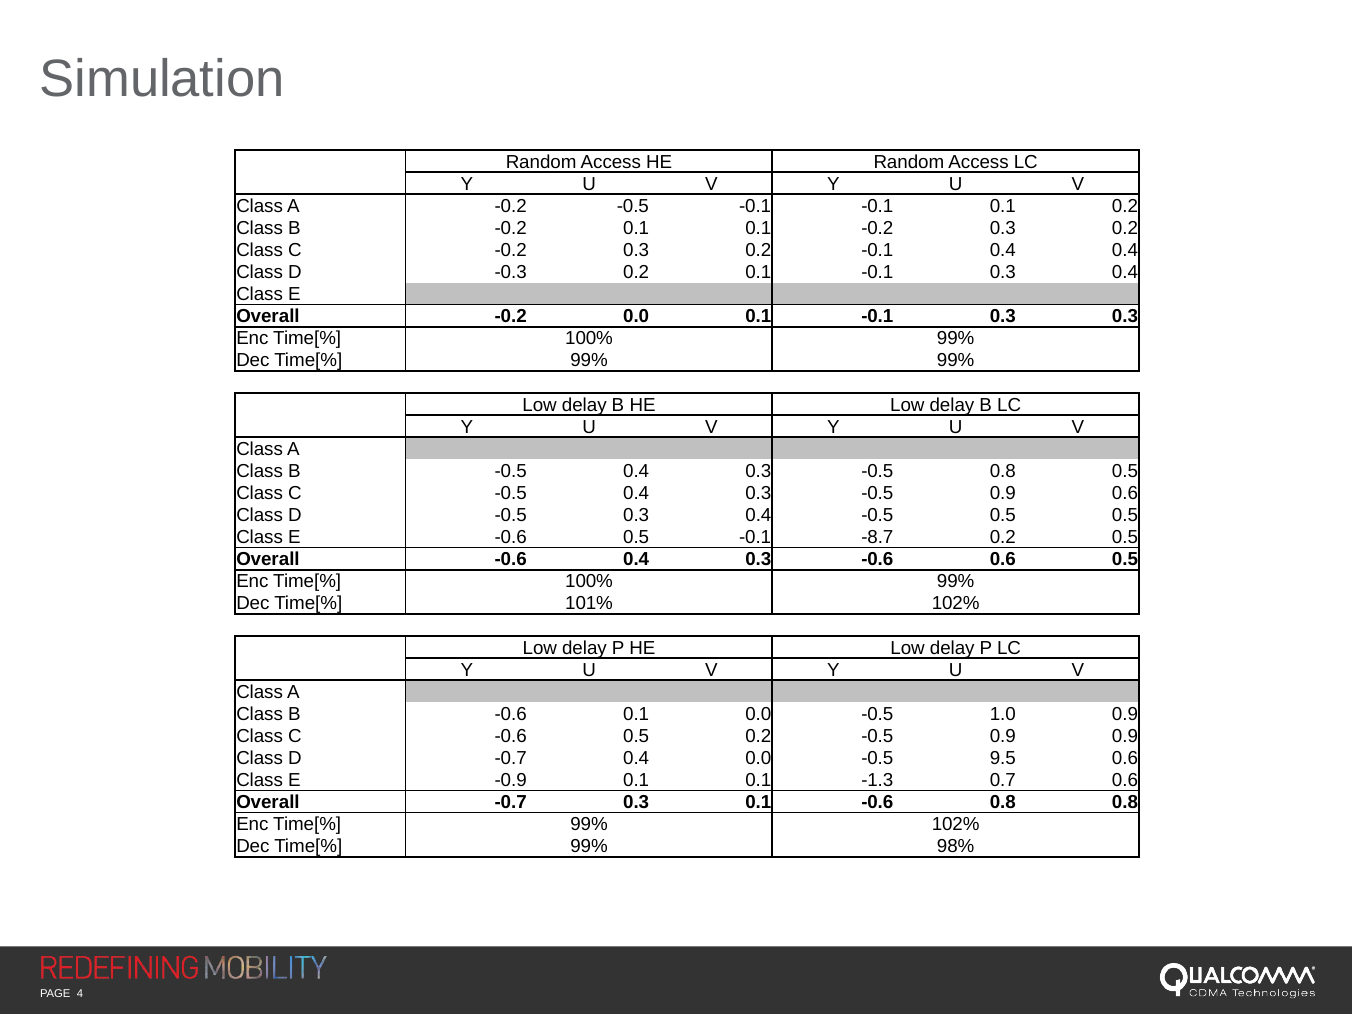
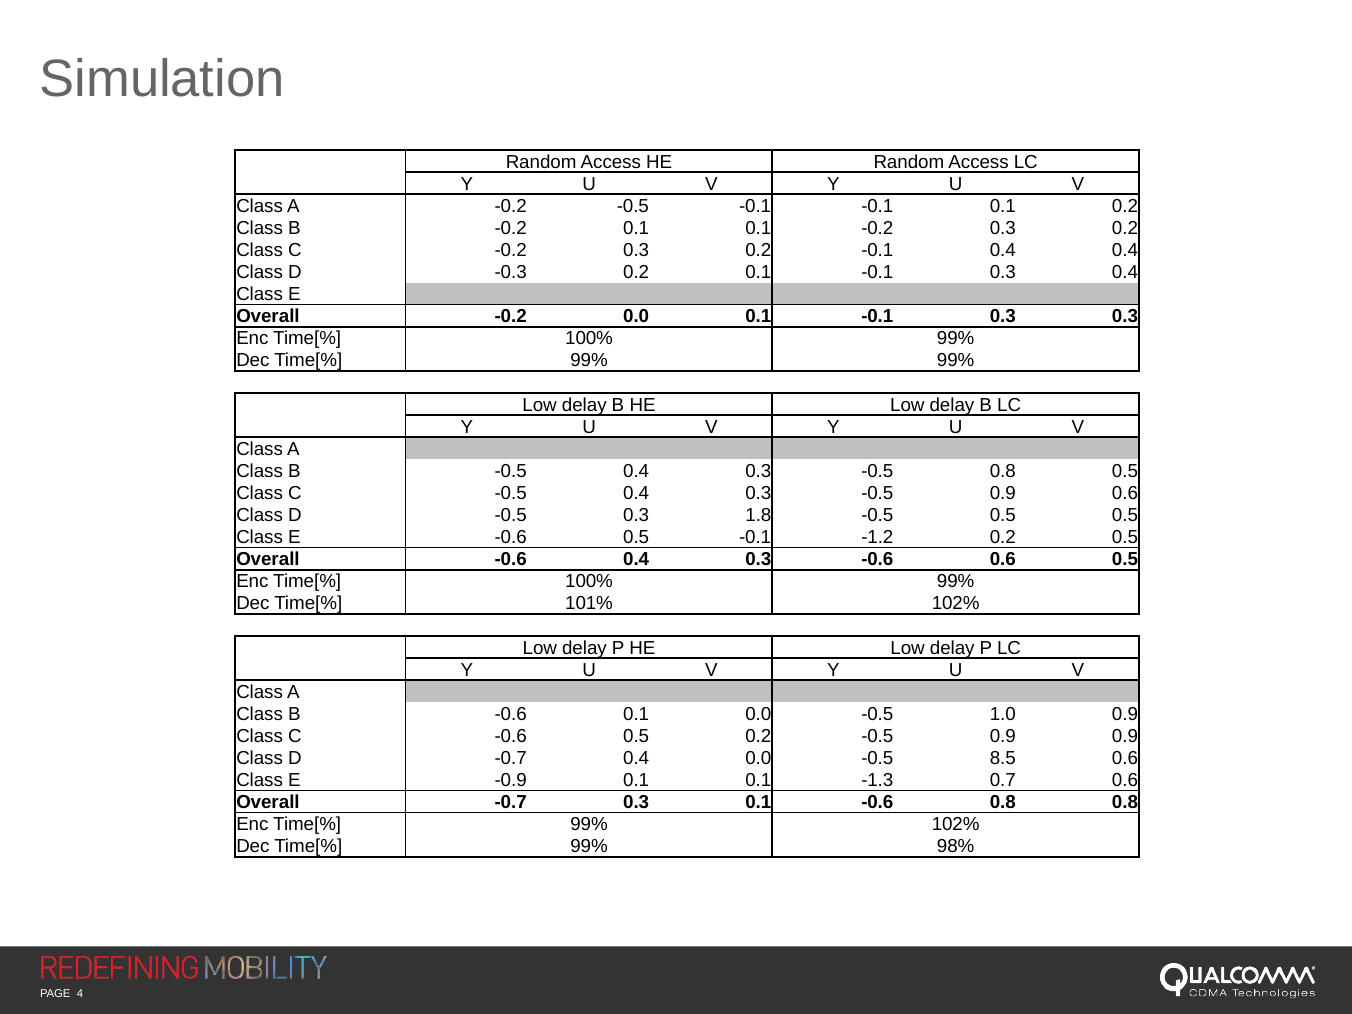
-0.5 0.3 0.4: 0.4 -> 1.8 (758, 515)
-8.7: -8.7 -> -1.2 (877, 537)
9.5: 9.5 -> 8.5 (1003, 758)
